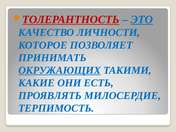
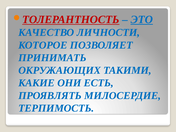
ОКРУЖАЮЩИХ underline: present -> none (60, 70)
